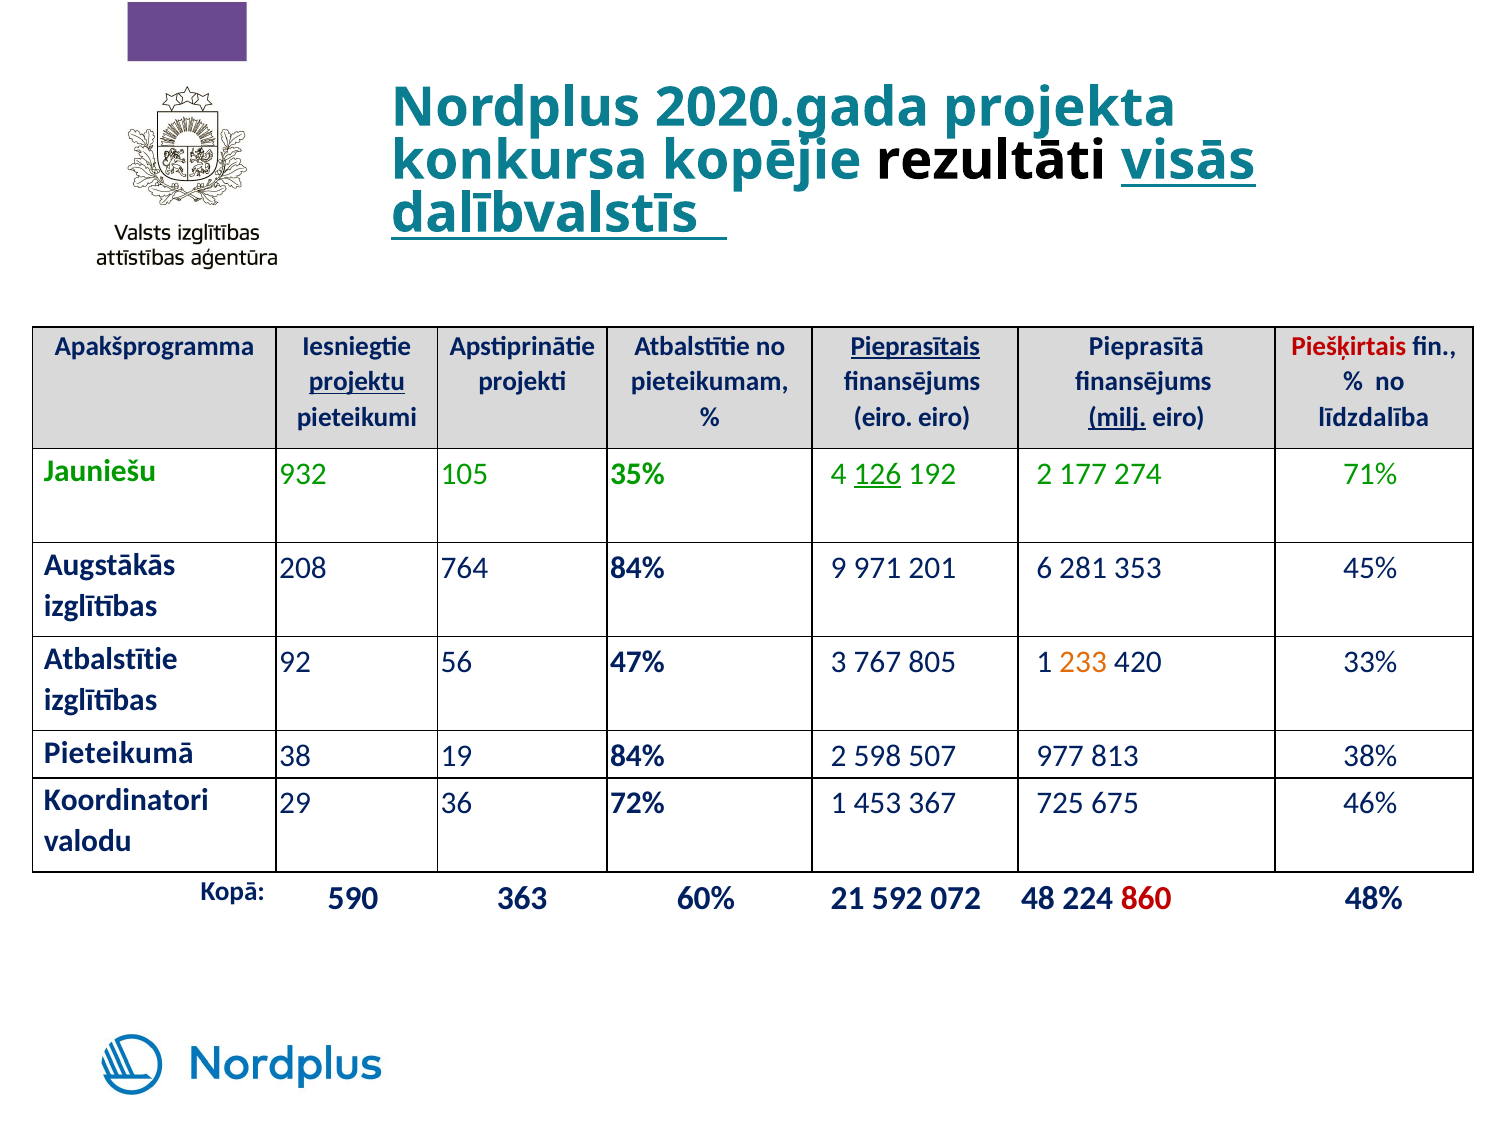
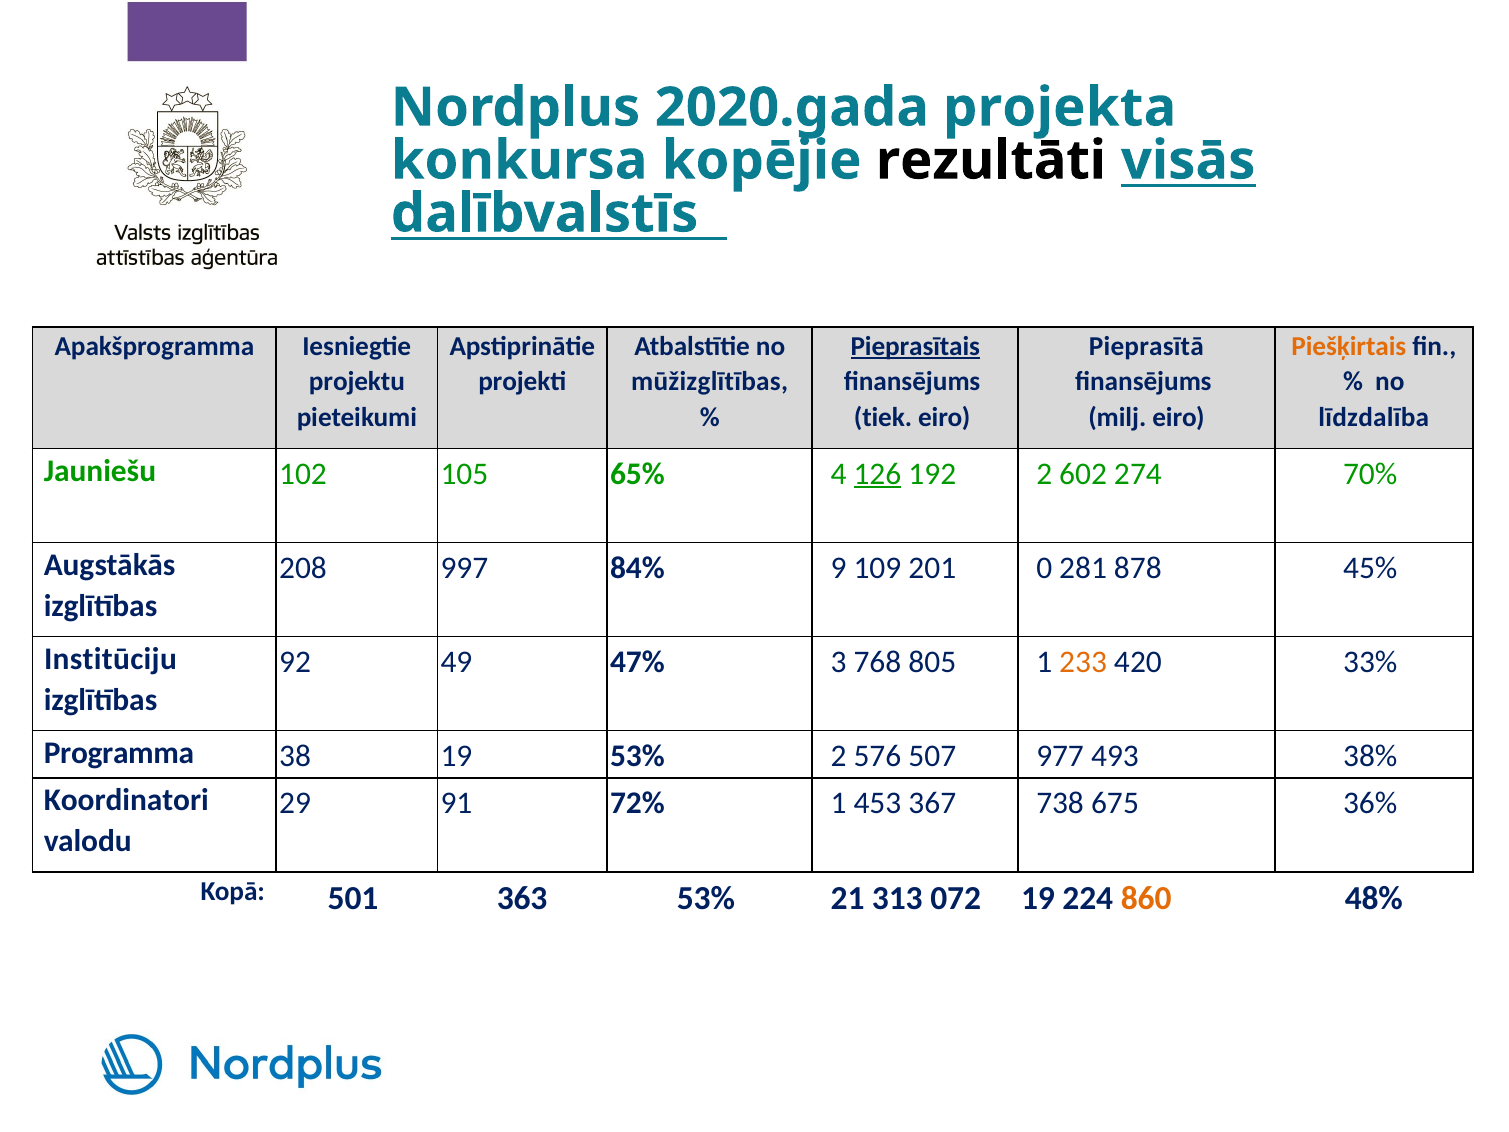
Piešķirtais colour: red -> orange (1349, 346)
projektu underline: present -> none (357, 382)
pieteikumam: pieteikumam -> mūžizglītības (710, 382)
eiro: eiro -> tiek (883, 417)
milj underline: present -> none (1117, 417)
932: 932 -> 102 (303, 474)
35%: 35% -> 65% (637, 474)
177: 177 -> 602 (1083, 474)
71%: 71% -> 70% (1370, 474)
764: 764 -> 997 (464, 568)
971: 971 -> 109 (877, 568)
6: 6 -> 0 (1044, 568)
353: 353 -> 878 (1138, 568)
Atbalstītie: Atbalstītie -> Institūciju (110, 659)
56: 56 -> 49 (456, 662)
767: 767 -> 768 (877, 662)
Pieteikumā: Pieteikumā -> Programma (119, 753)
19 84%: 84% -> 53% (637, 756)
598: 598 -> 576 (877, 756)
813: 813 -> 493 (1115, 756)
36: 36 -> 91 (456, 803)
725: 725 -> 738 (1060, 803)
46%: 46% -> 36% (1370, 803)
590: 590 -> 501 (353, 899)
363 60%: 60% -> 53% (706, 899)
592: 592 -> 313 (897, 899)
072 48: 48 -> 19 (1038, 899)
860 colour: red -> orange (1146, 899)
